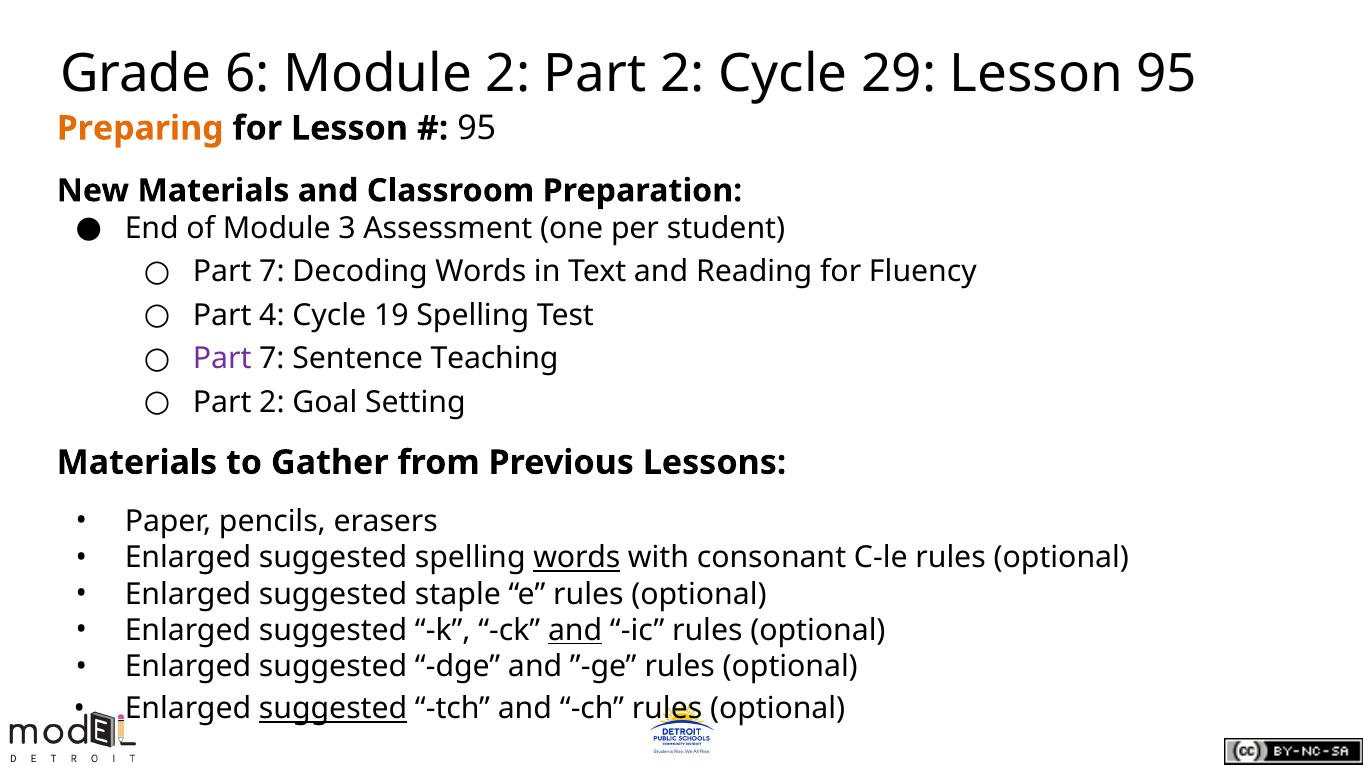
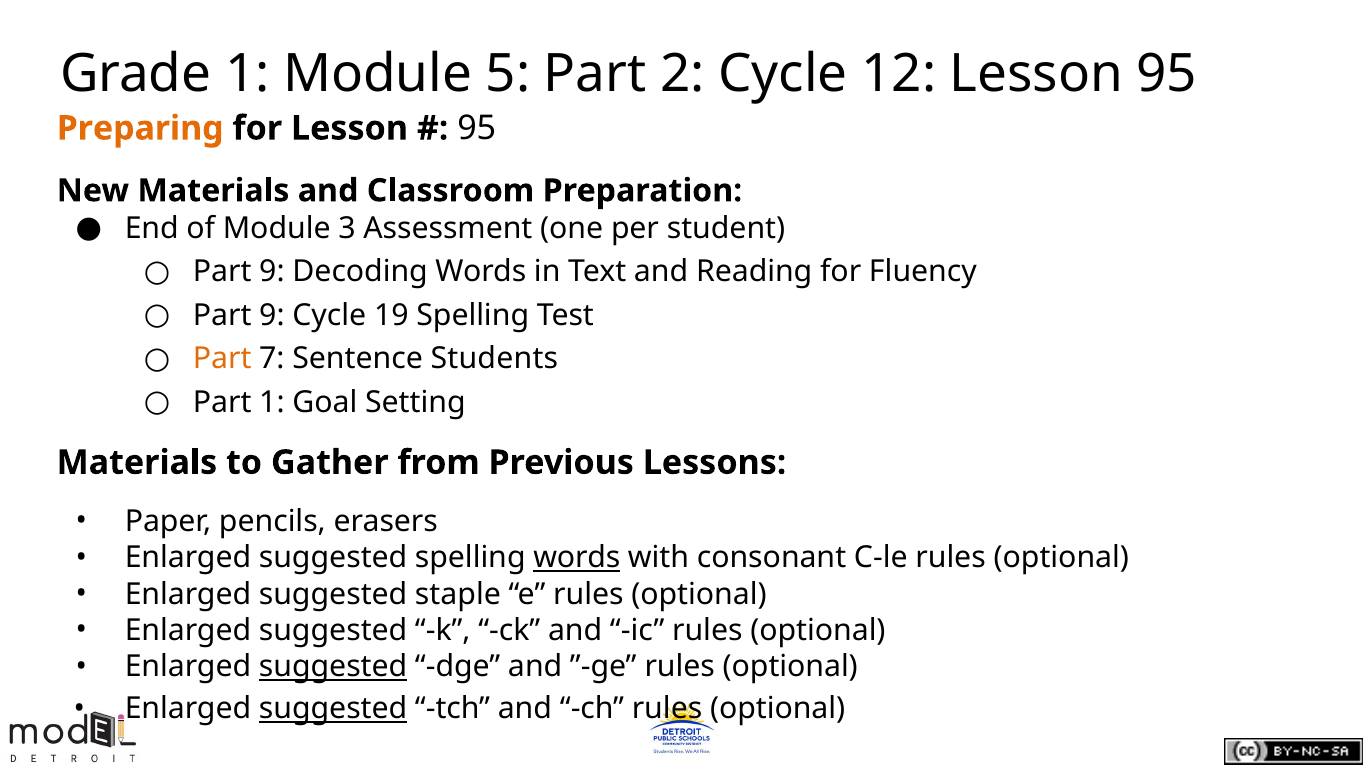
Grade 6: 6 -> 1 (247, 74)
Module 2: 2 -> 5 (508, 74)
29: 29 -> 12 (899, 74)
7: 7 -> 9 (272, 272)
4: 4 -> 9 (272, 315)
Part colour: purple -> orange (222, 359)
Teaching: Teaching -> Students (494, 359)
2: 2 -> 1 (272, 402)
and underline: present -> none (575, 630)
suggested underline: none -> present (333, 667)
